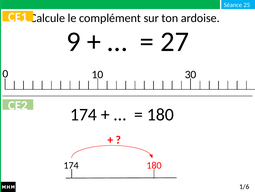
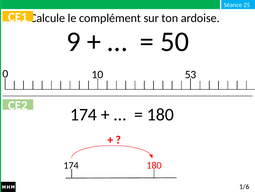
27: 27 -> 50 (175, 41)
30: 30 -> 53 (191, 74)
